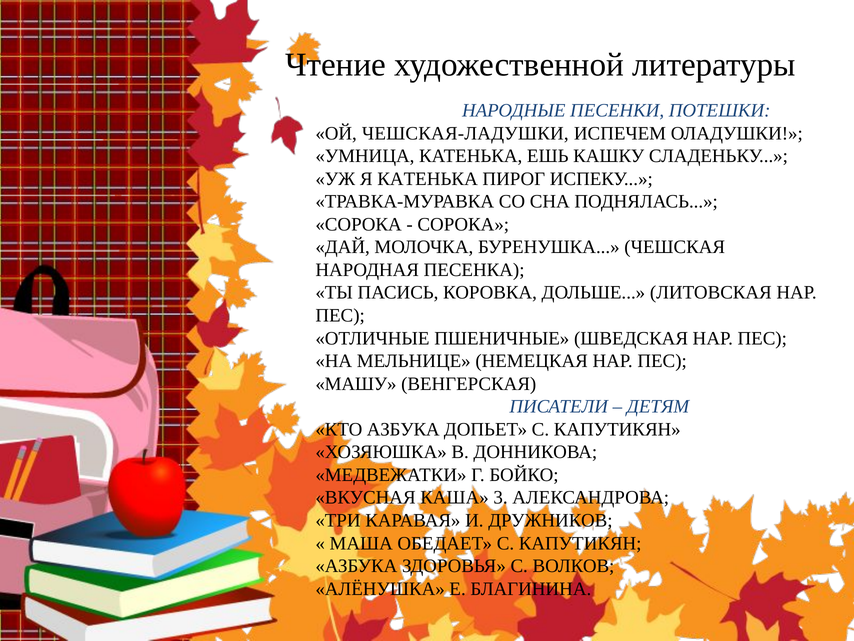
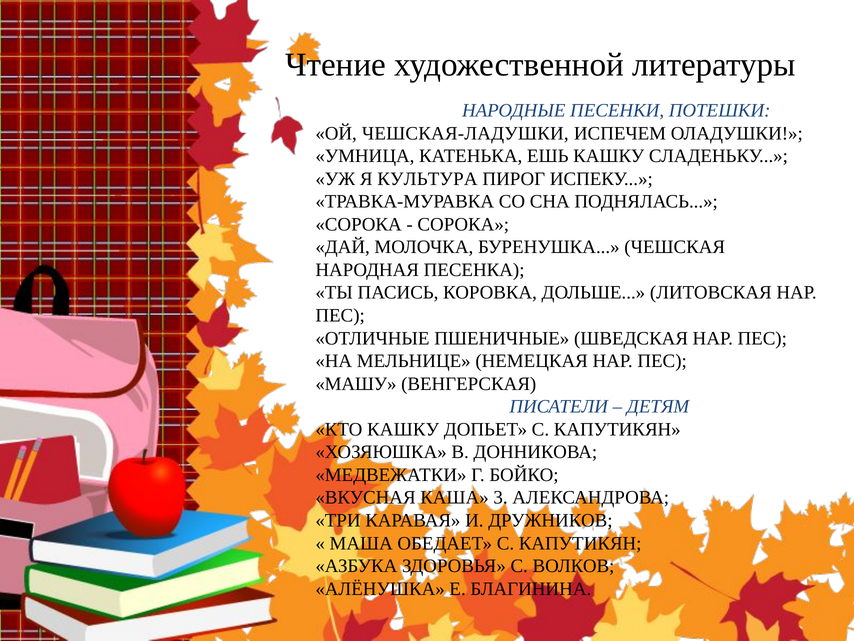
Я КАТЕНЬКА: КАТЕНЬКА -> КУЛЬТУРА (427, 179)
КТО АЗБУКА: АЗБУКА -> КАШКУ (403, 429)
